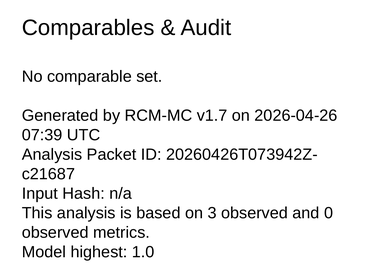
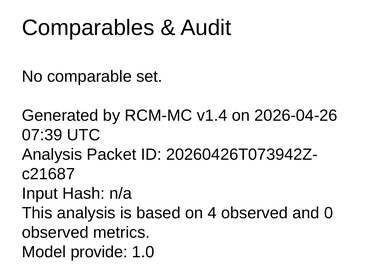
v1.7: v1.7 -> v1.4 (212, 115)
3: 3 -> 4 (212, 213)
highest: highest -> provide (99, 252)
